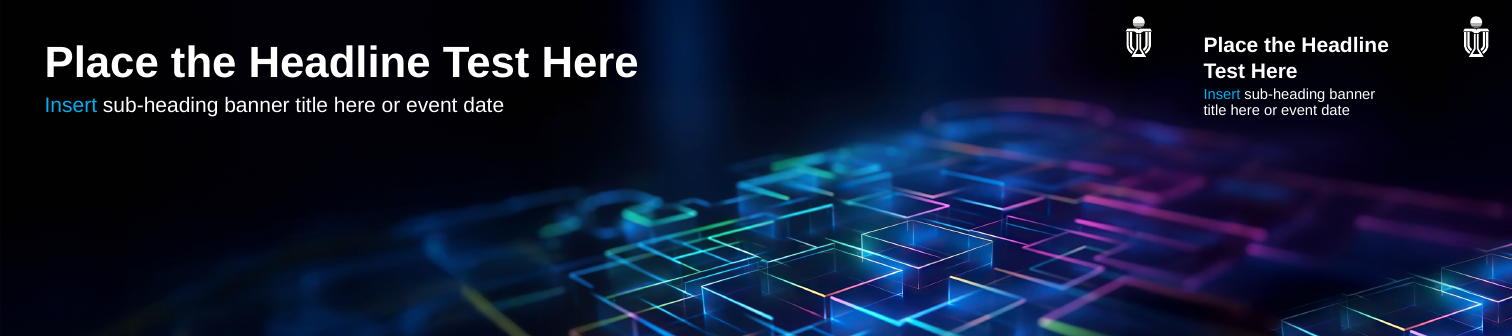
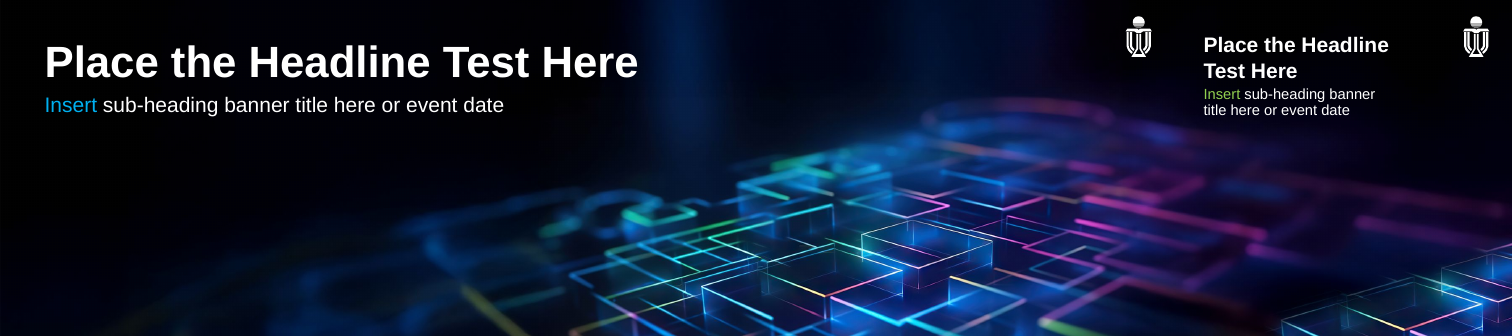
Insert colour: light blue -> light green (1222, 94)
